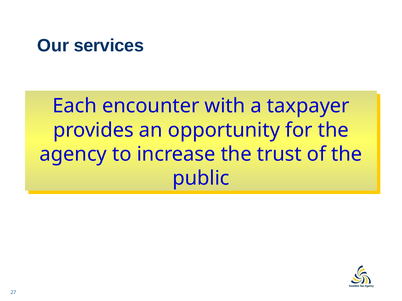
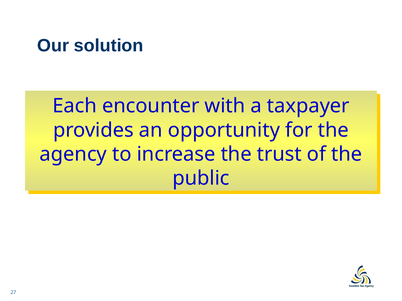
services: services -> solution (109, 46)
